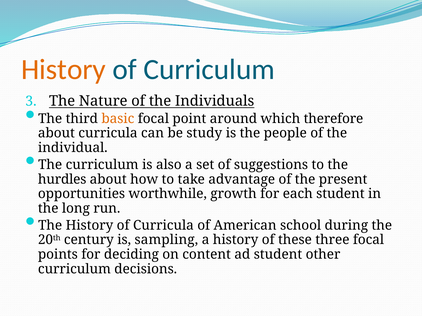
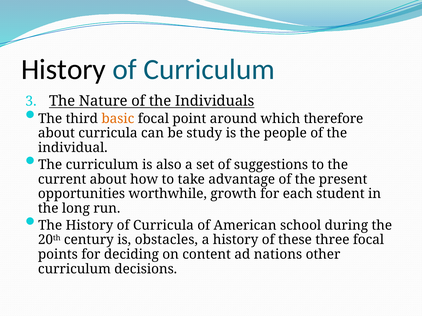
History colour: orange -> black (63, 70)
hurdles: hurdles -> current (62, 180)
sampling: sampling -> obstacles (166, 240)
ad student: student -> nations (278, 255)
